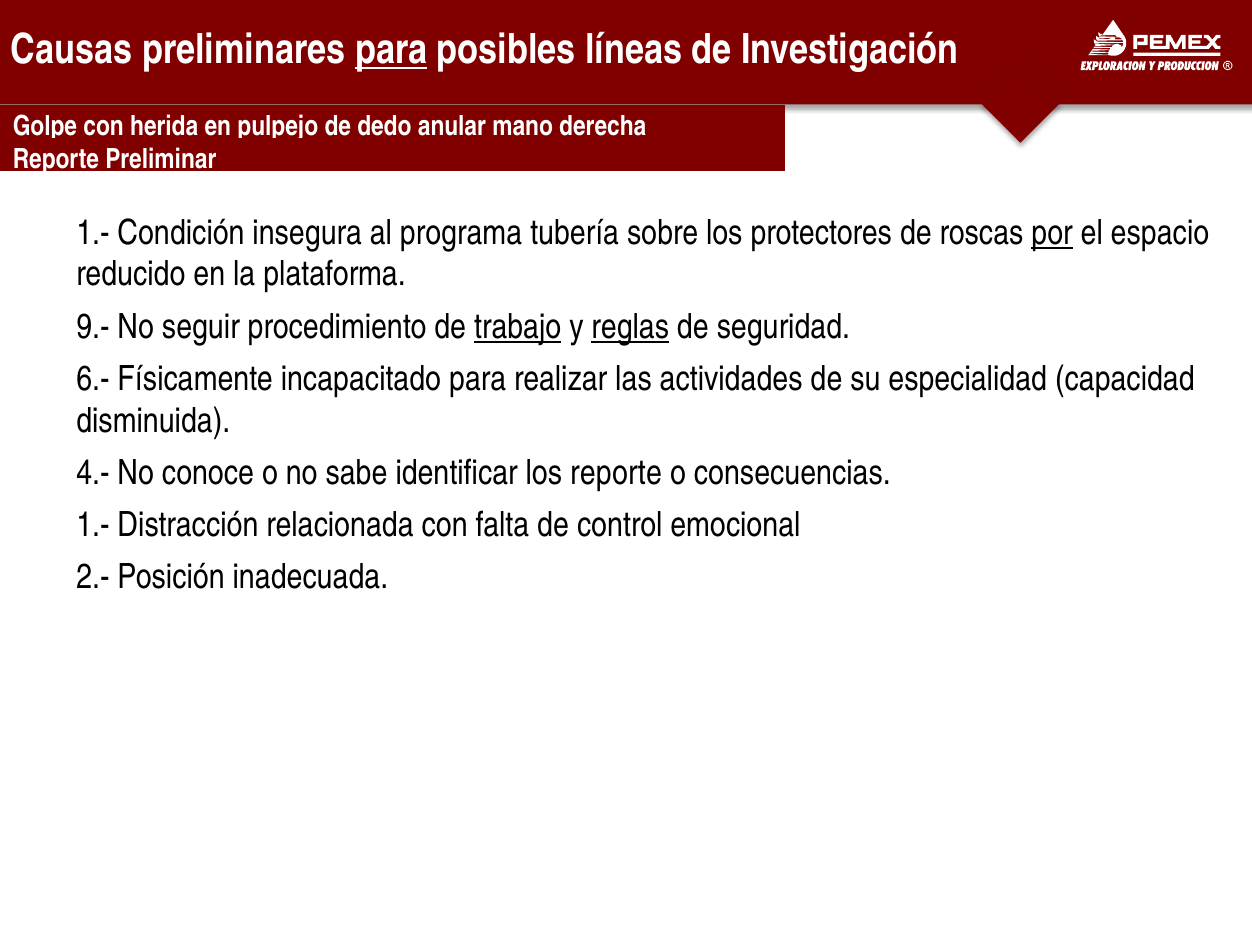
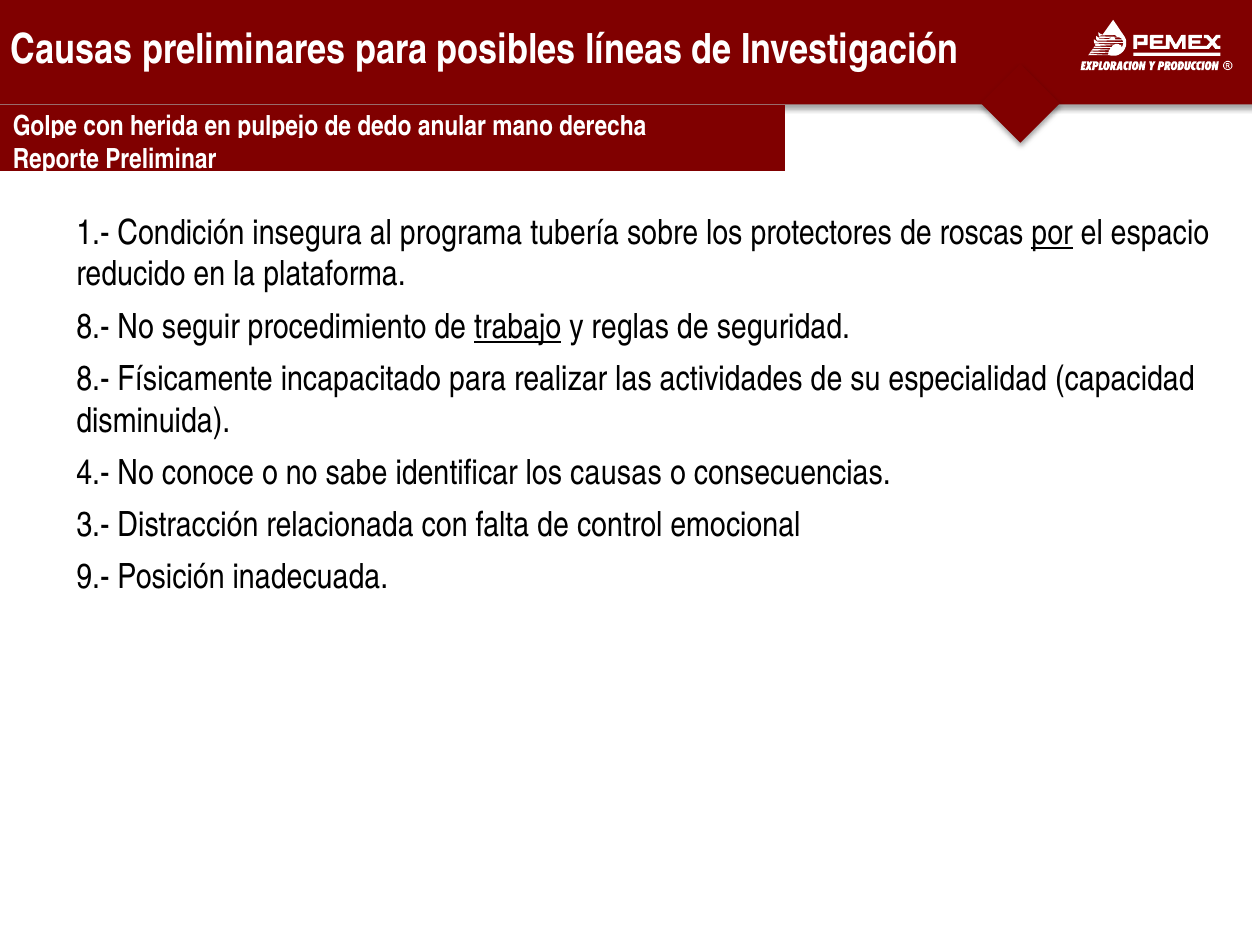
para underline: present -> none (391, 50)
9.-: 9.- -> 8.- (93, 327)
reglas underline: present -> none (630, 327)
6.-: 6.- -> 8.- (93, 379)
los reporte: reporte -> causas (616, 473)
1.-: 1.- -> 3.- (93, 525)
2.-: 2.- -> 9.- (93, 577)
